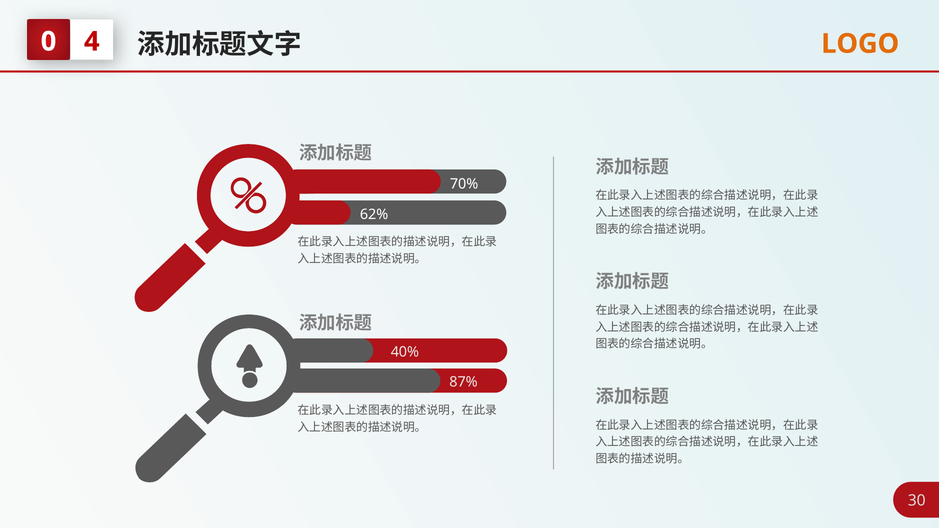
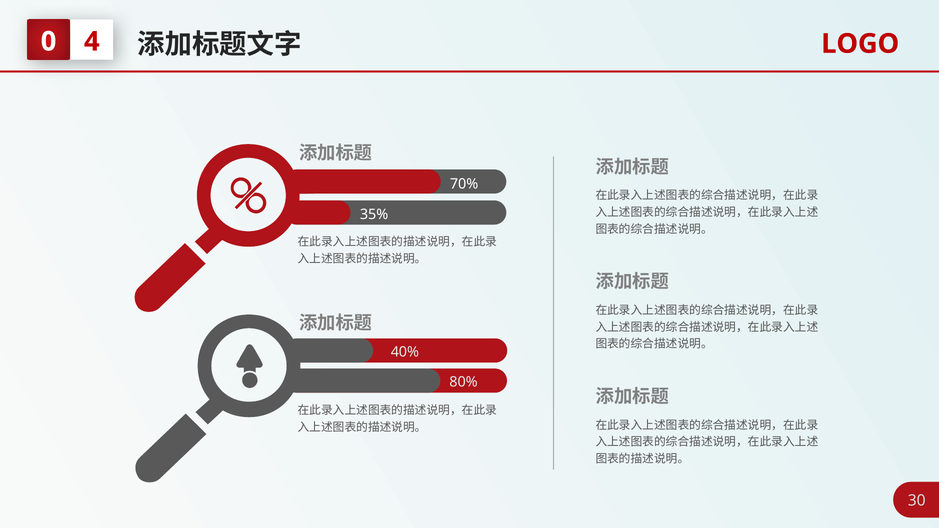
LOGO colour: orange -> red (860, 44)
62%: 62% -> 35% (374, 214)
87%: 87% -> 80% (463, 382)
